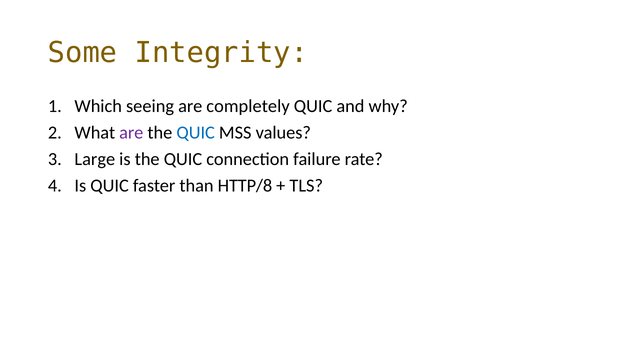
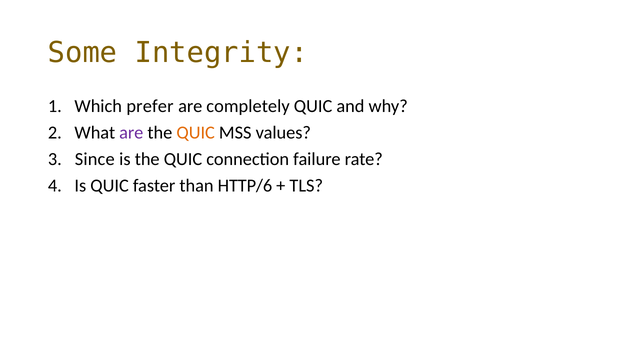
seeing: seeing -> prefer (150, 106)
QUIC colour: blue -> orange (196, 133)
Large: Large -> Since (95, 159)
HTTP/8: HTTP/8 -> HTTP/6 (245, 185)
